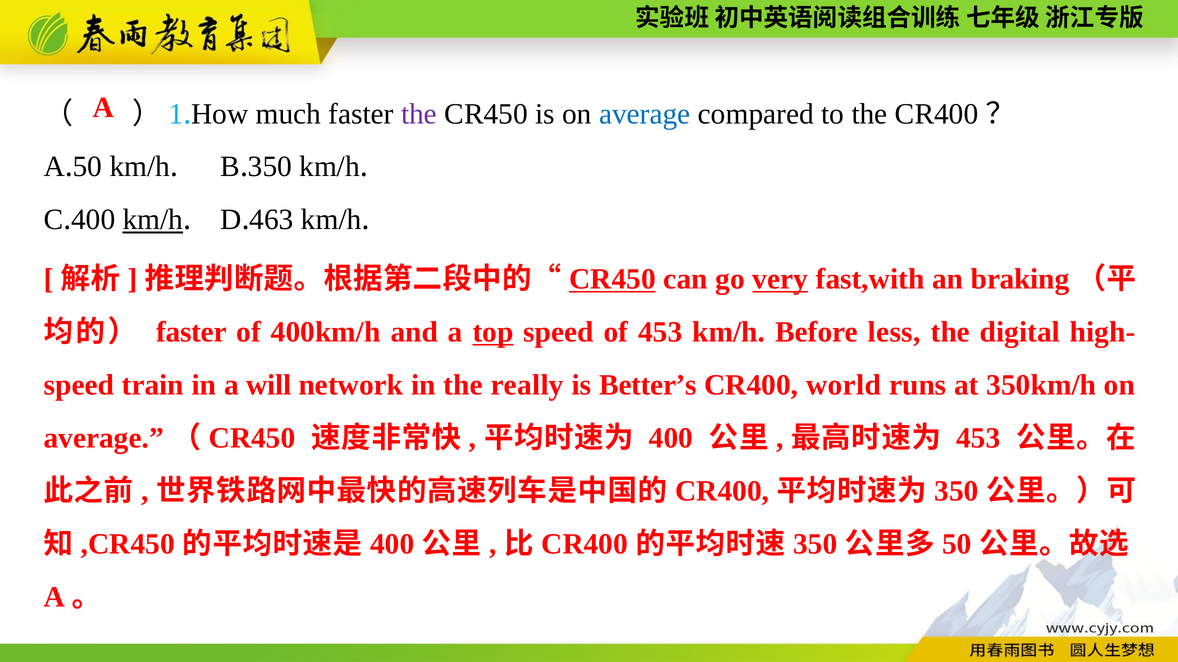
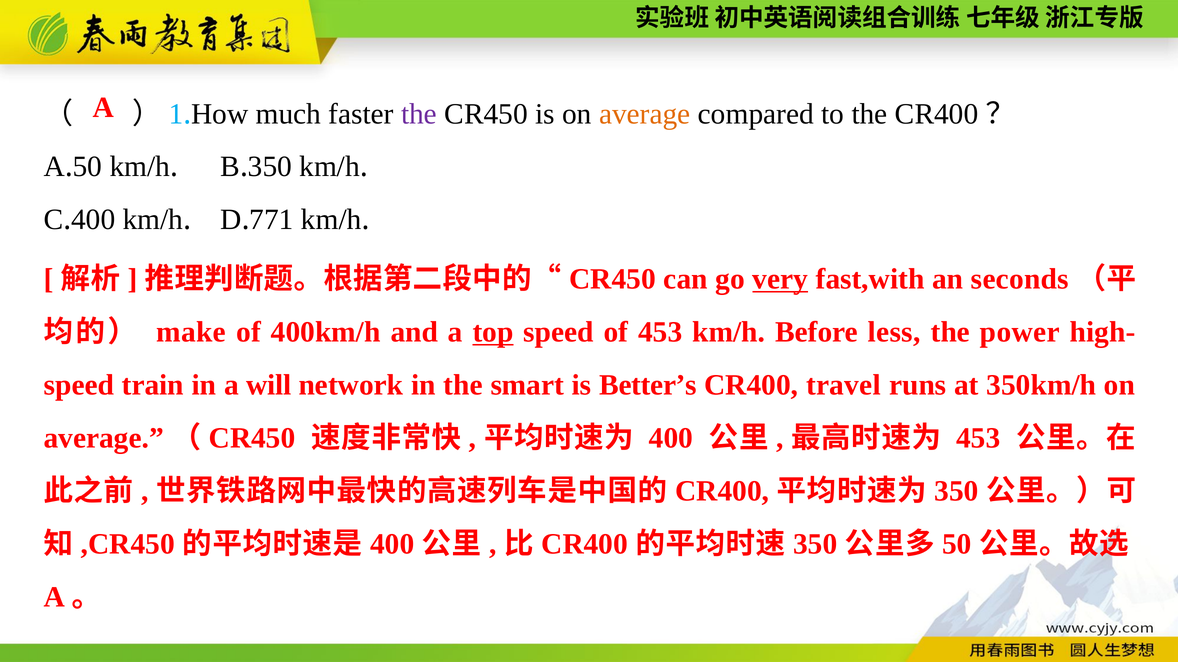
average colour: blue -> orange (645, 114)
km/h underline: present -> none (153, 220)
463: 463 -> 771 (272, 220)
CR450 underline: present -> none (612, 279)
braking: braking -> seconds (1020, 279)
faster: faster -> make (191, 332)
digital: digital -> power (1020, 332)
really: really -> smart (527, 385)
world: world -> travel (844, 385)
